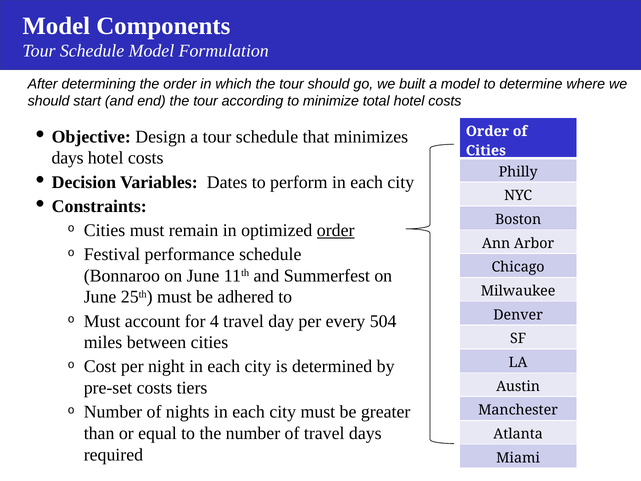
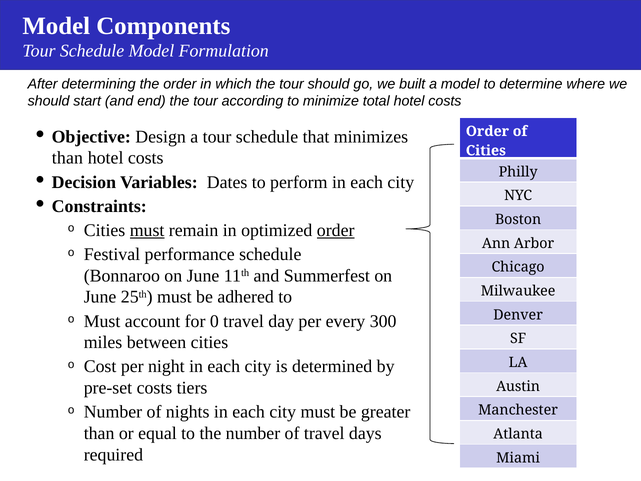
days: days -> than (67, 158)
must underline: none -> present (147, 230)
4: 4 -> 0 (214, 321)
504: 504 -> 300 (383, 321)
